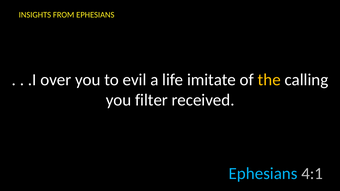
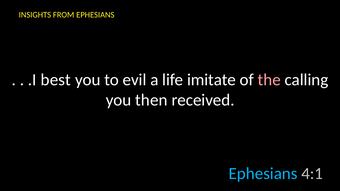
over: over -> best (56, 80)
the colour: yellow -> pink (269, 80)
filter: filter -> then (151, 100)
